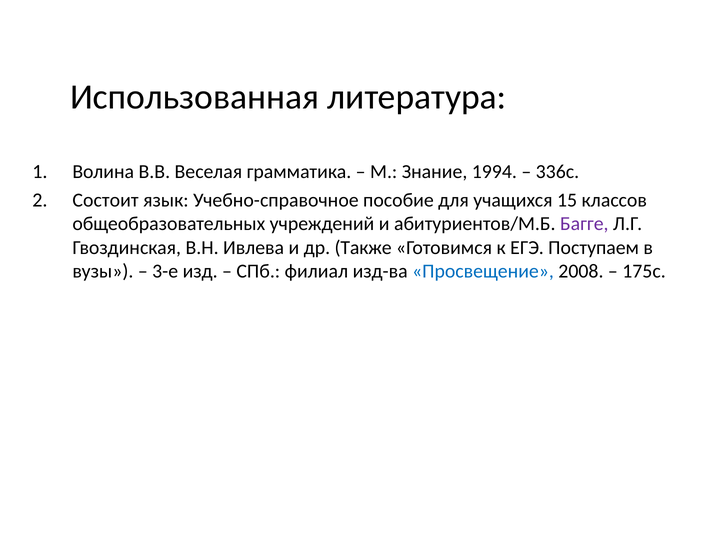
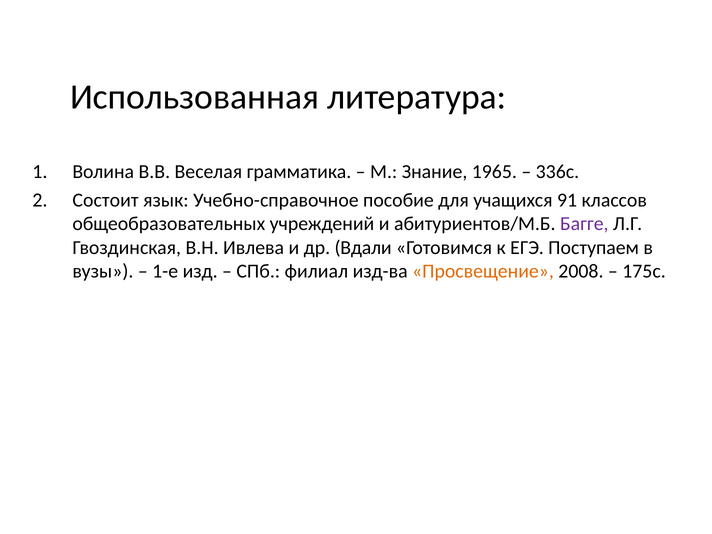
1994: 1994 -> 1965 (494, 172)
15: 15 -> 91 (567, 200)
Также: Также -> Вдали (363, 248)
3-е: 3-е -> 1-е (165, 271)
Просвещение colour: blue -> orange (483, 271)
